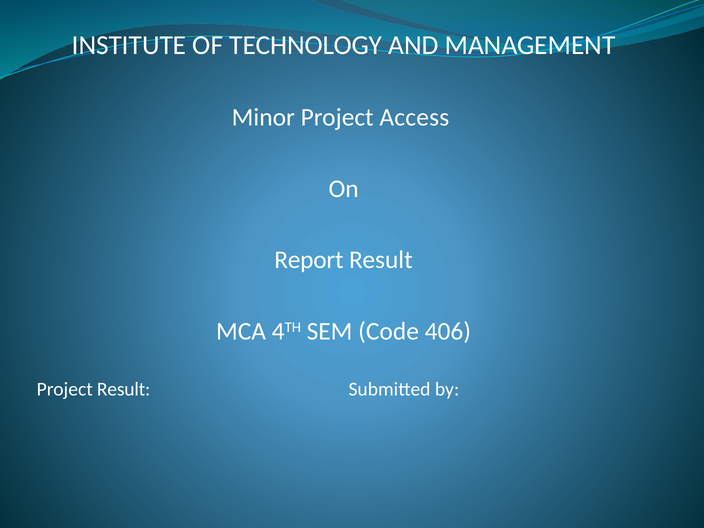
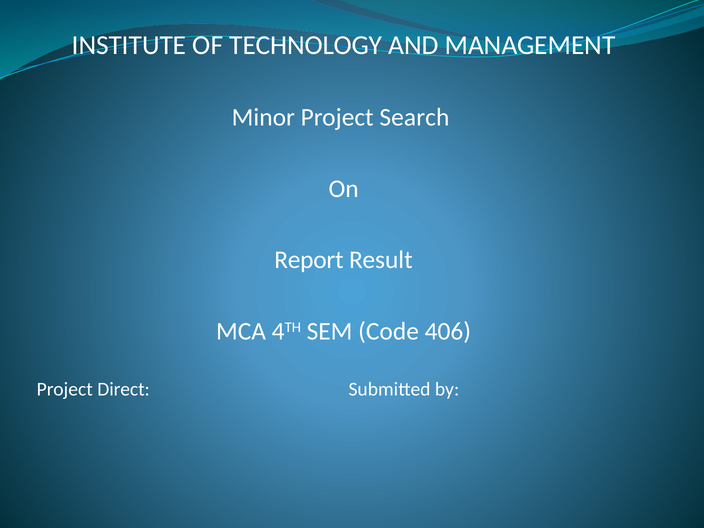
Access: Access -> Search (414, 118)
Project Result: Result -> Direct (124, 389)
